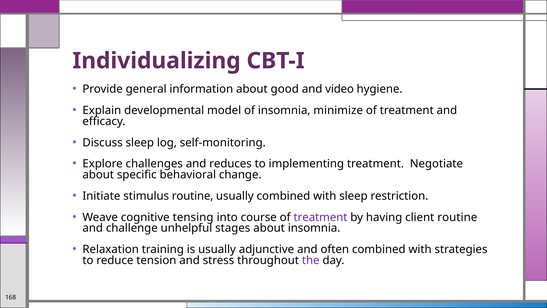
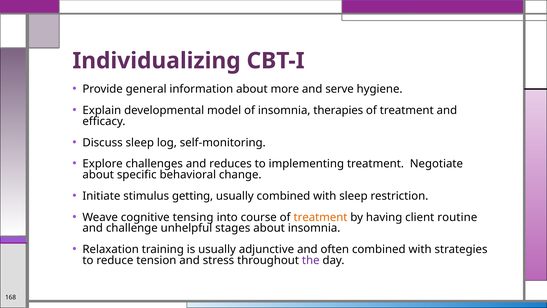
good: good -> more (285, 89)
video: video -> serve (340, 89)
minimize: minimize -> therapies (338, 110)
stimulus routine: routine -> getting (193, 196)
treatment colour: purple -> orange (320, 217)
